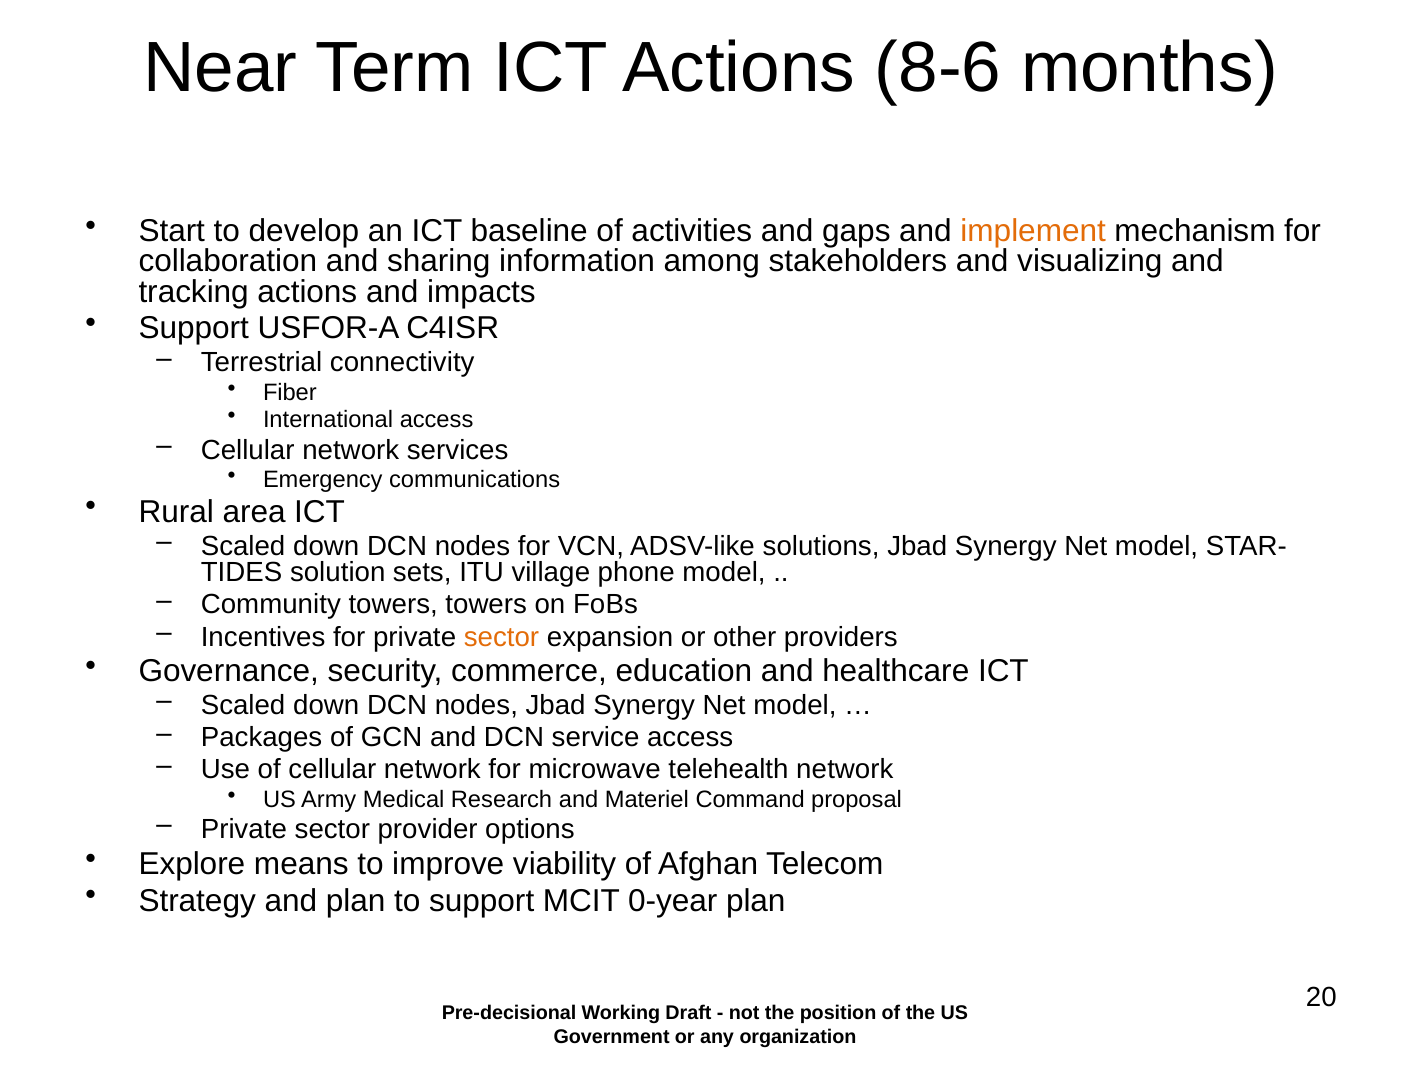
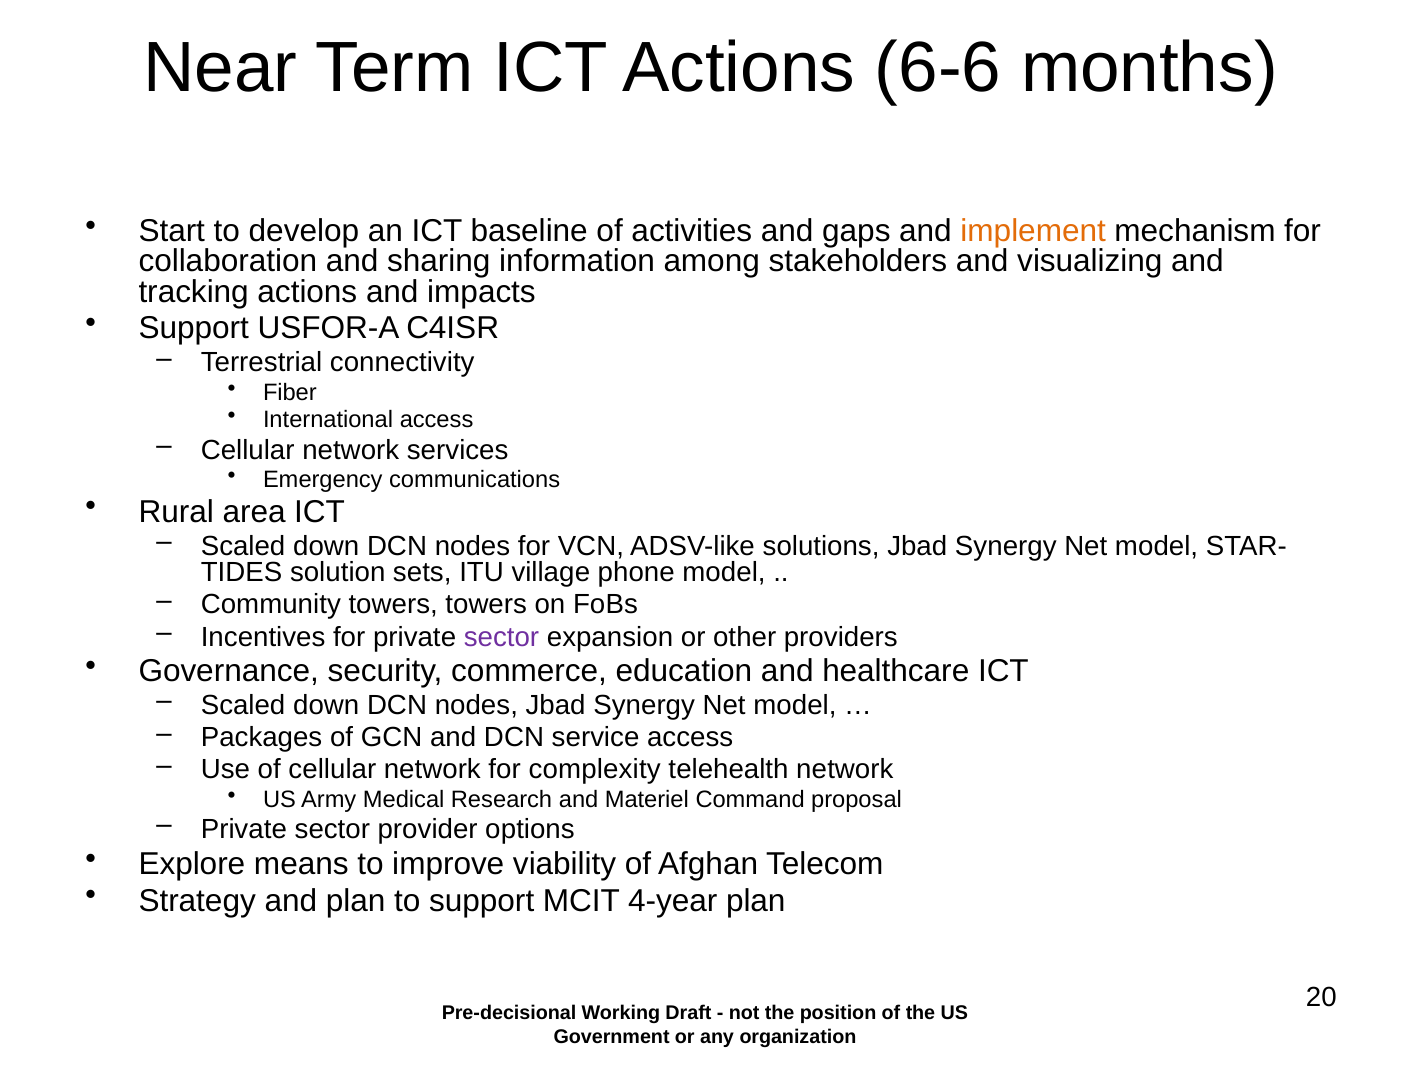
8-6: 8-6 -> 6-6 (938, 68)
sector colour: orange -> purple (502, 637)
microwave: microwave -> complexity (595, 770)
0-year: 0-year -> 4-year (673, 900)
